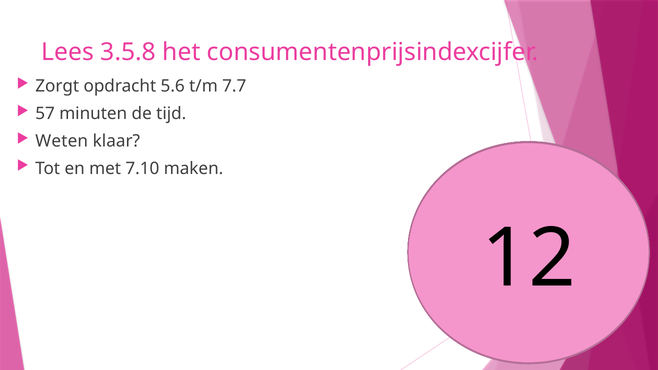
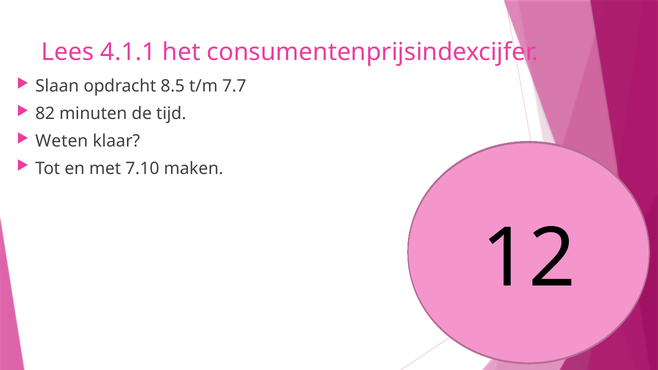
3.5.8: 3.5.8 -> 4.1.1 (128, 52)
Zorgt: Zorgt -> Slaan (57, 86)
5.6: 5.6 -> 8.5 (173, 86)
57: 57 -> 82 (45, 114)
